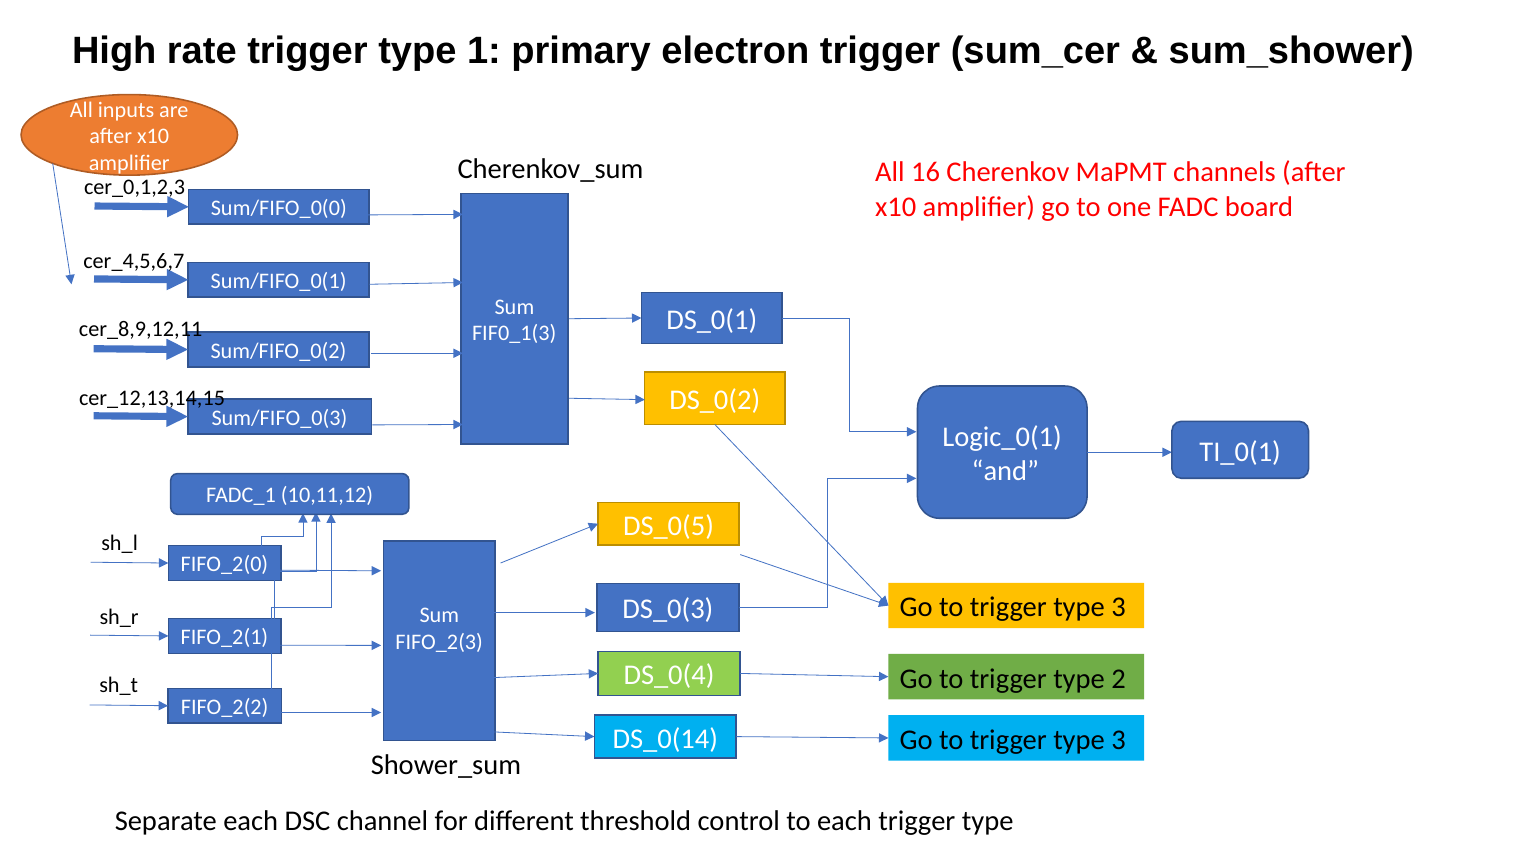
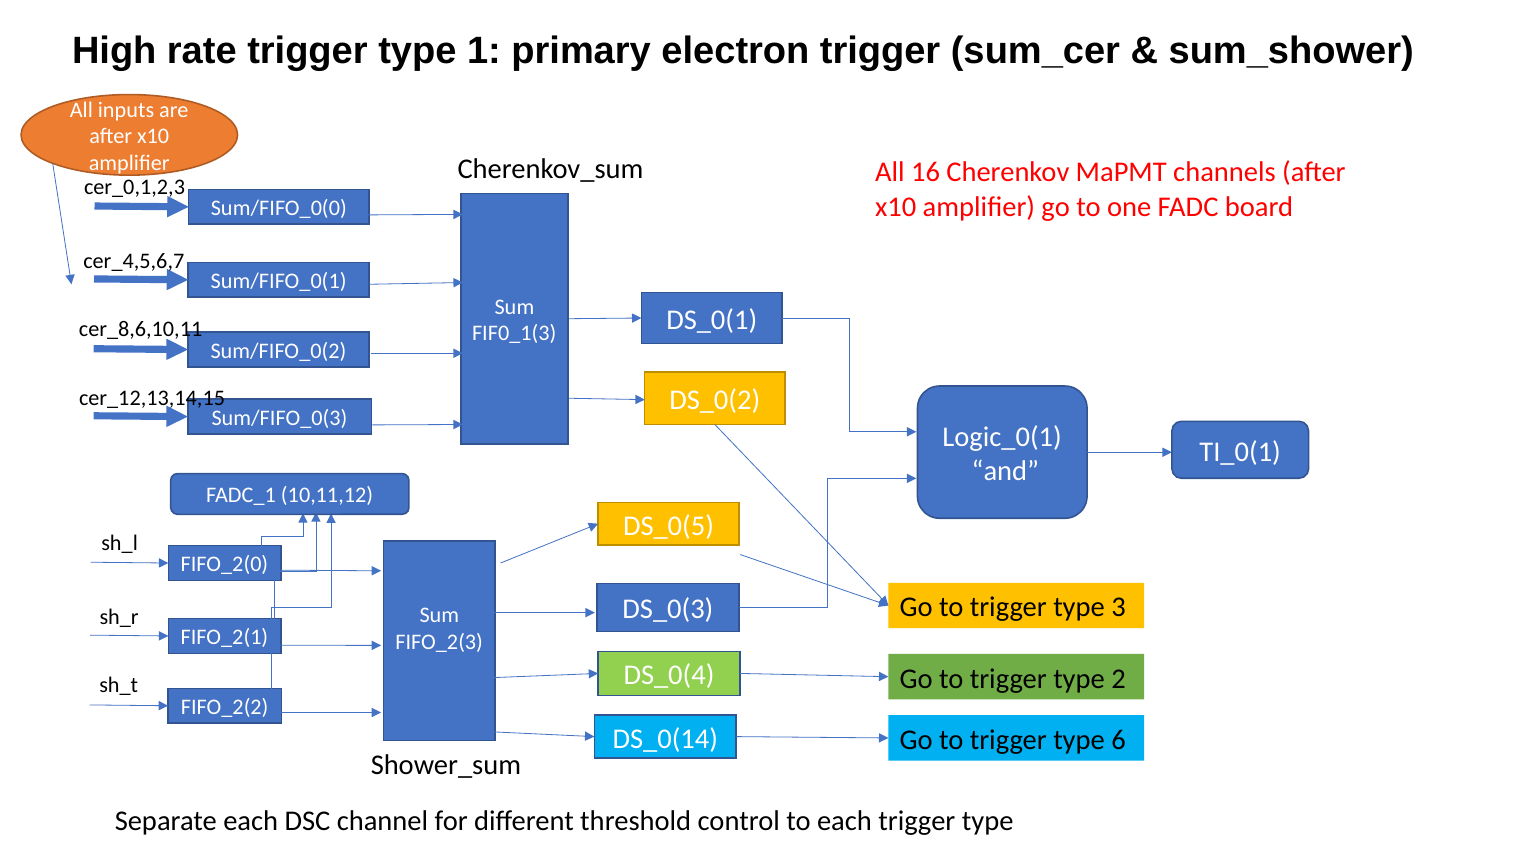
cer_8,9,12,11: cer_8,9,12,11 -> cer_8,6,10,11 (141, 329)
3: 3 -> 6 (1119, 740)
